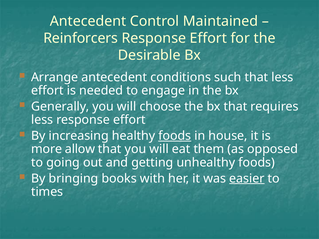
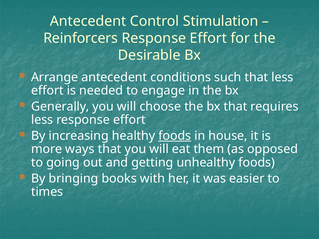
Maintained: Maintained -> Stimulation (221, 21)
allow: allow -> ways (80, 149)
easier underline: present -> none (247, 179)
